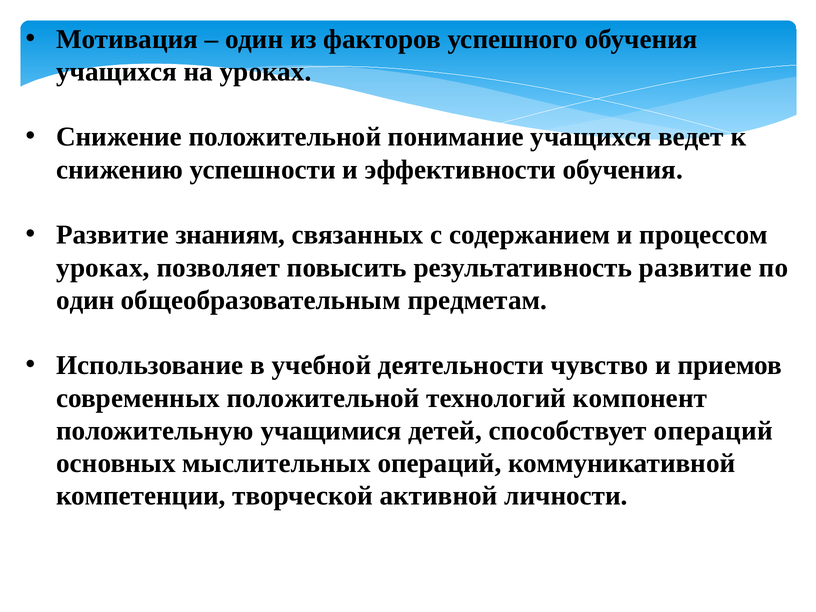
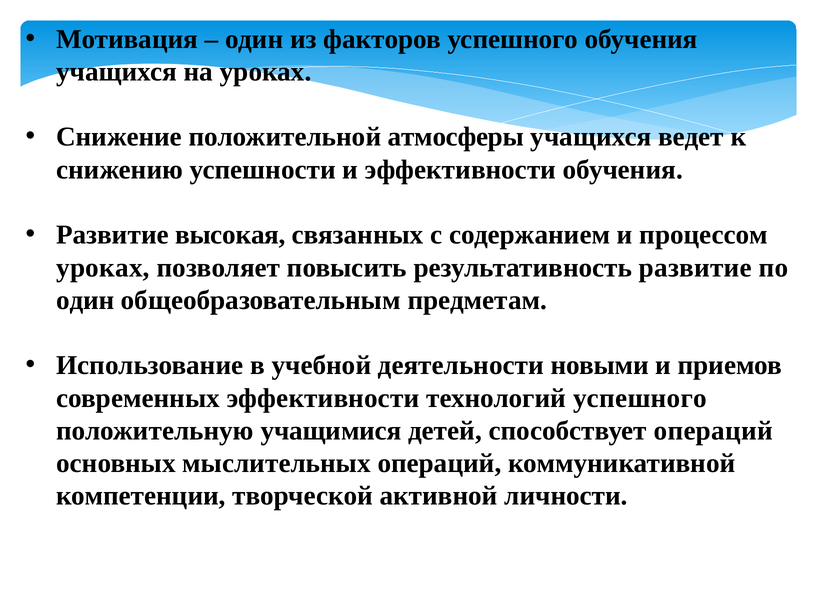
понимание: понимание -> атмосферы (456, 137)
знаниям: знаниям -> высокая (230, 235)
чувство: чувство -> новыми (600, 365)
современных положительной: положительной -> эффективности (323, 398)
технологий компонент: компонент -> успешного (640, 398)
